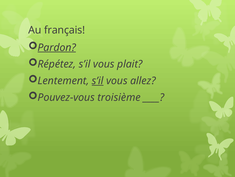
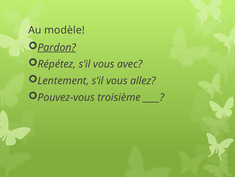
français: français -> modèle (64, 30)
plait: plait -> avec (130, 64)
s’il underline: present -> none (98, 81)
